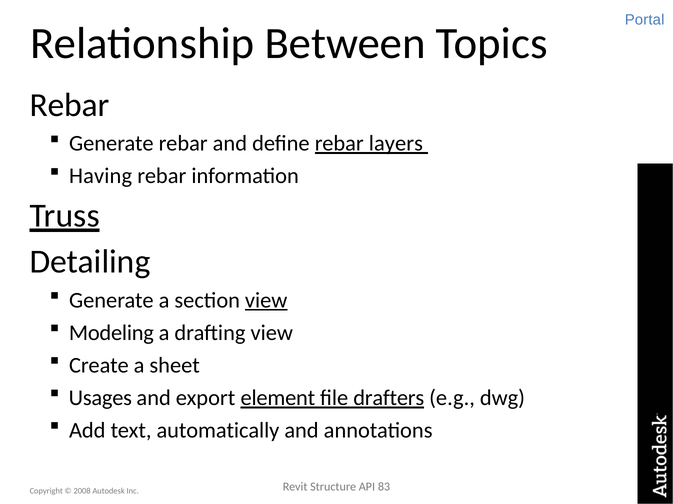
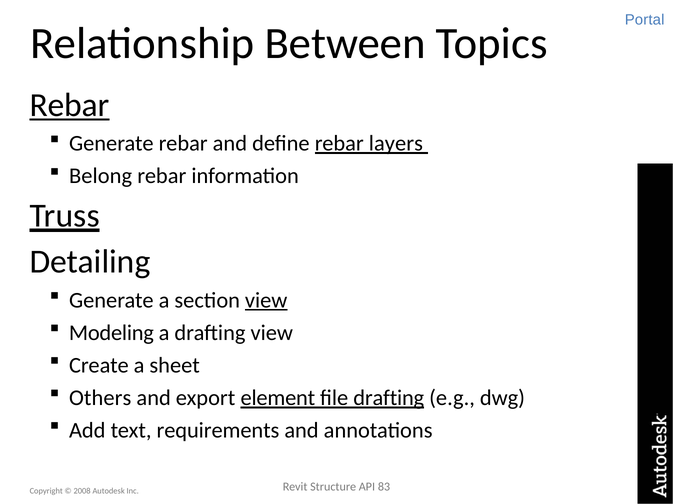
Rebar underline: none -> present (70, 105)
Having: Having -> Belong (101, 176)
Usages: Usages -> Others (100, 398)
file drafters: drafters -> drafting (389, 398)
automatically: automatically -> requirements (218, 431)
